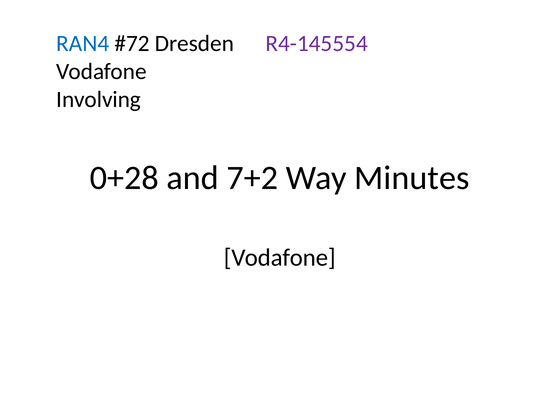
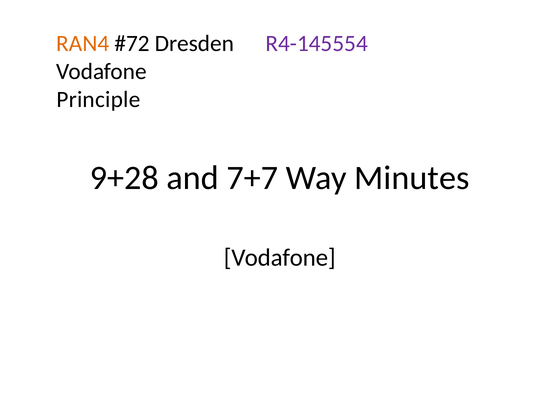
RAN4 colour: blue -> orange (83, 43)
Involving: Involving -> Principle (98, 99)
0+28: 0+28 -> 9+28 (124, 178)
7+2: 7+2 -> 7+7 (252, 178)
